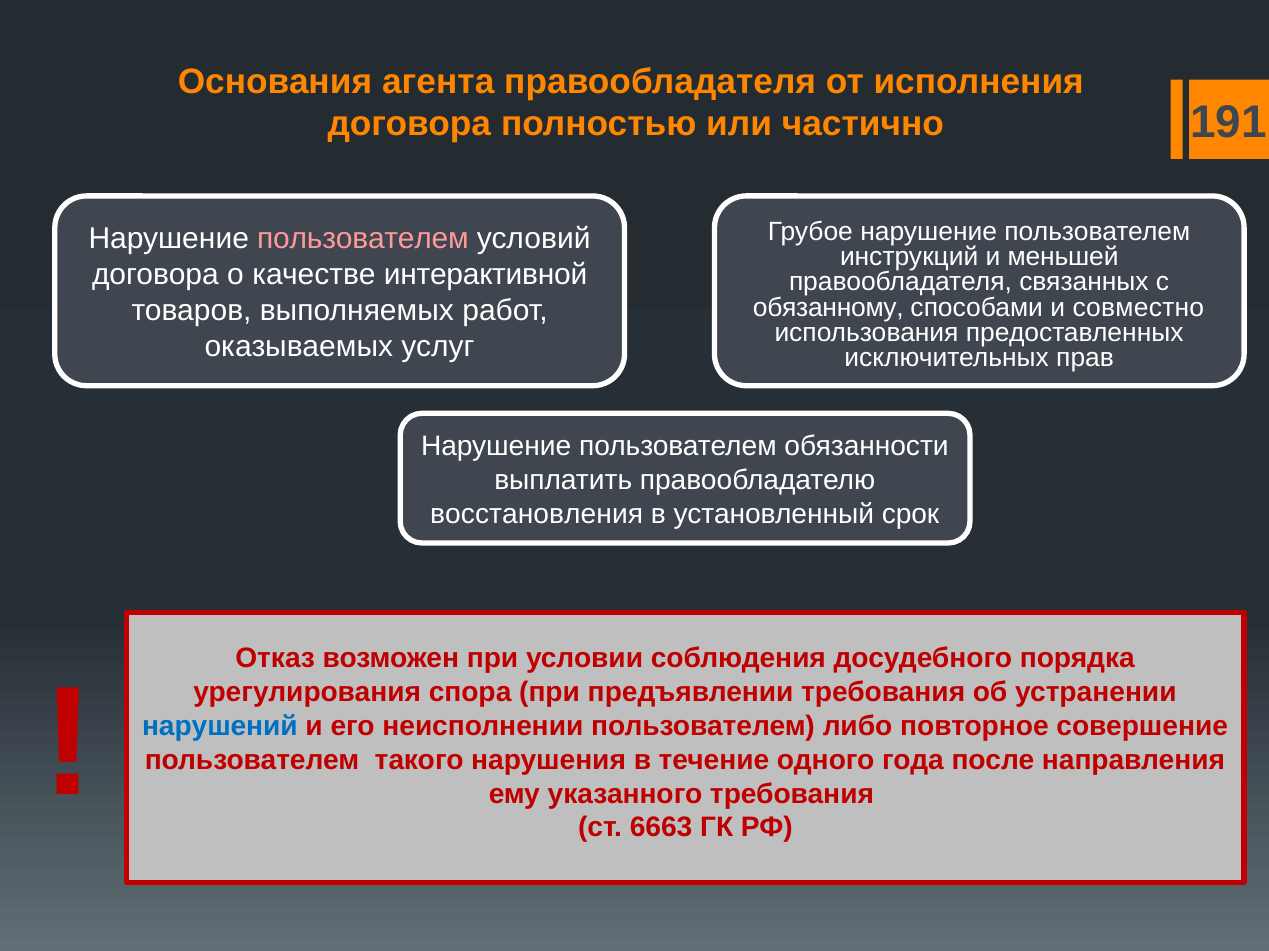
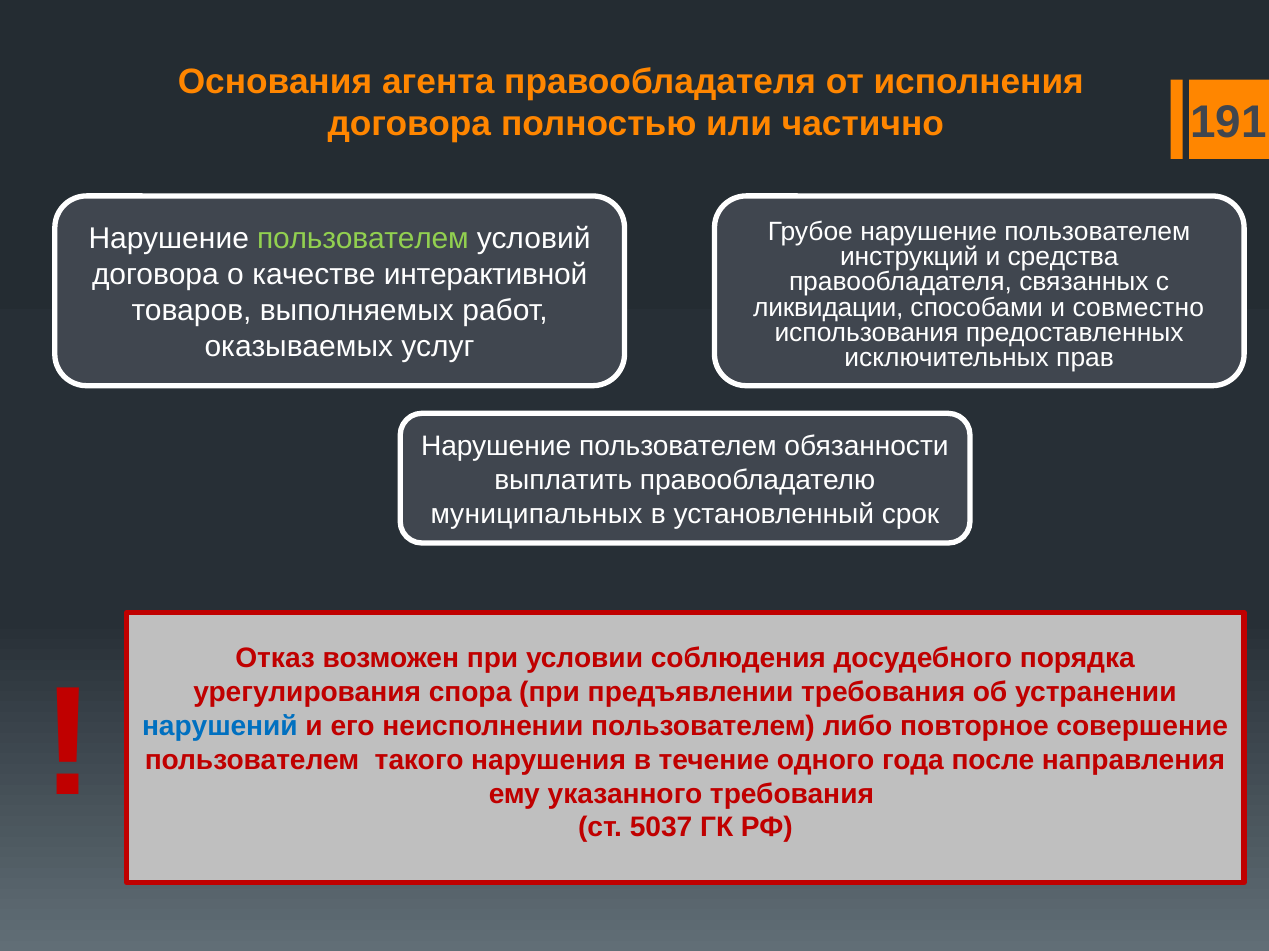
пользователем colour: pink -> light green (363, 239)
меньшей: меньшей -> средства (1063, 257)
обязанному: обязанному -> ликвидации (828, 308)
восстановления: восстановления -> муниципальных (536, 514)
6663: 6663 -> 5037 (661, 828)
